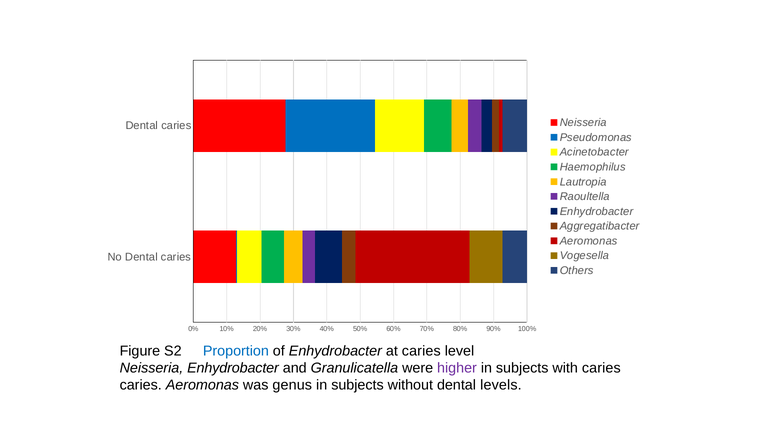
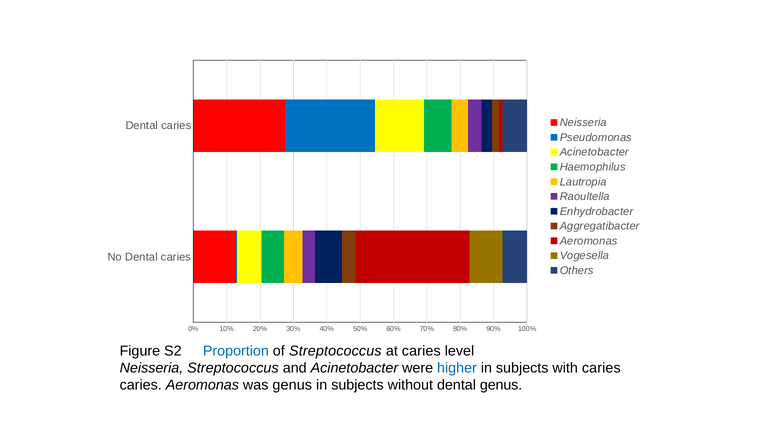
of Enhydrobacter: Enhydrobacter -> Streptococcus (335, 352)
Neisseria Enhydrobacter: Enhydrobacter -> Streptococcus (233, 369)
and Granulicatella: Granulicatella -> Acinetobacter (354, 369)
higher colour: purple -> blue (457, 369)
dental levels: levels -> genus (501, 386)
